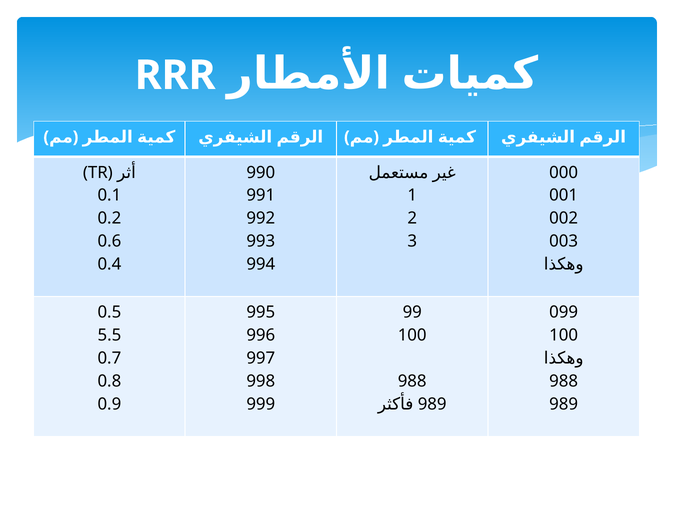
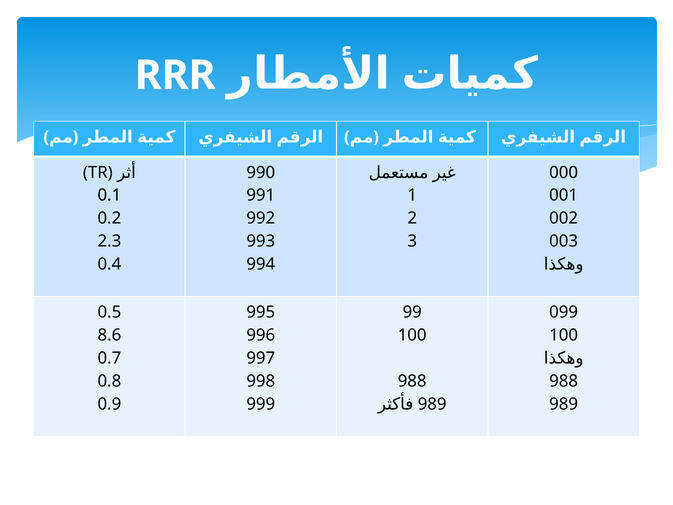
0.6: 0.6 -> 2.3 (109, 241)
5.5: 5.5 -> 8.6 (109, 335)
